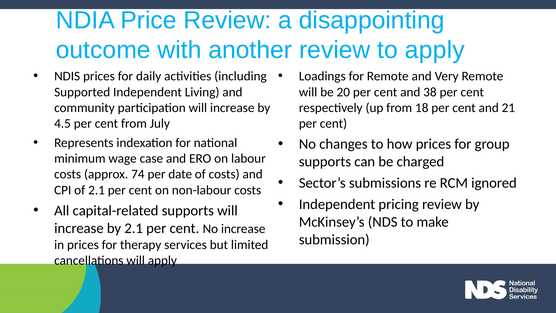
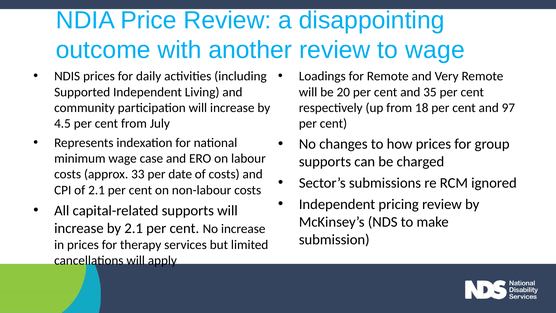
to apply: apply -> wage (435, 50)
38: 38 -> 35 (430, 92)
21: 21 -> 97 (508, 108)
74: 74 -> 33 (138, 174)
